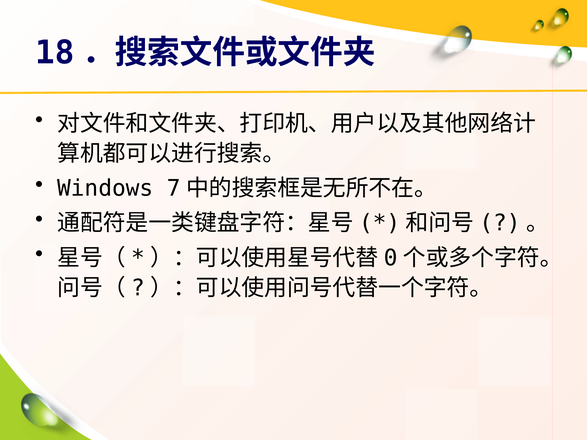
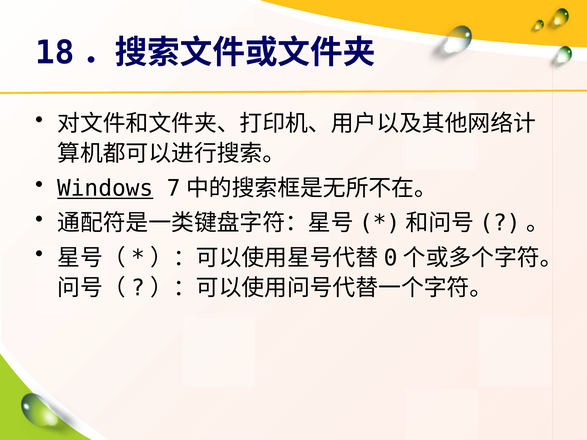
Windows underline: none -> present (105, 189)
